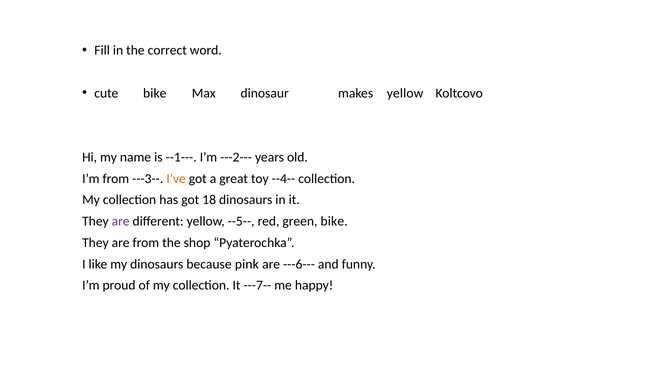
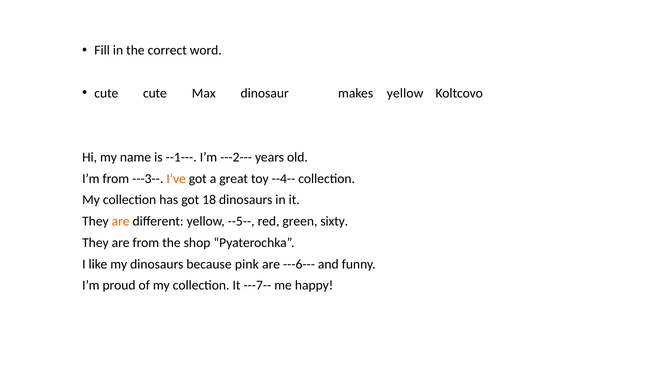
cute bike: bike -> cute (155, 93)
are colour: purple -> orange (121, 222)
green bike: bike -> sixty (334, 222)
